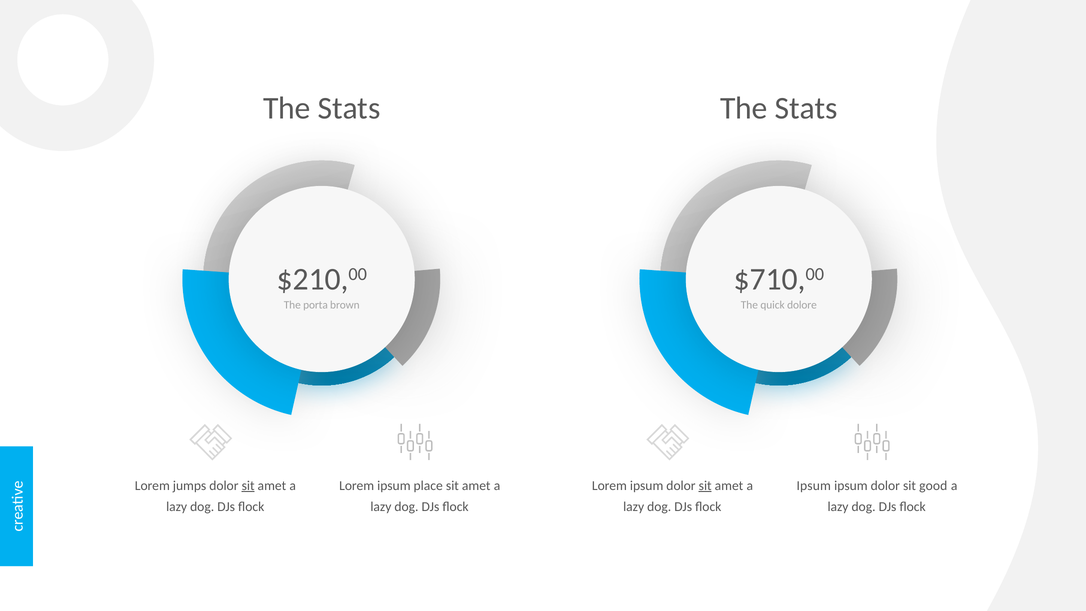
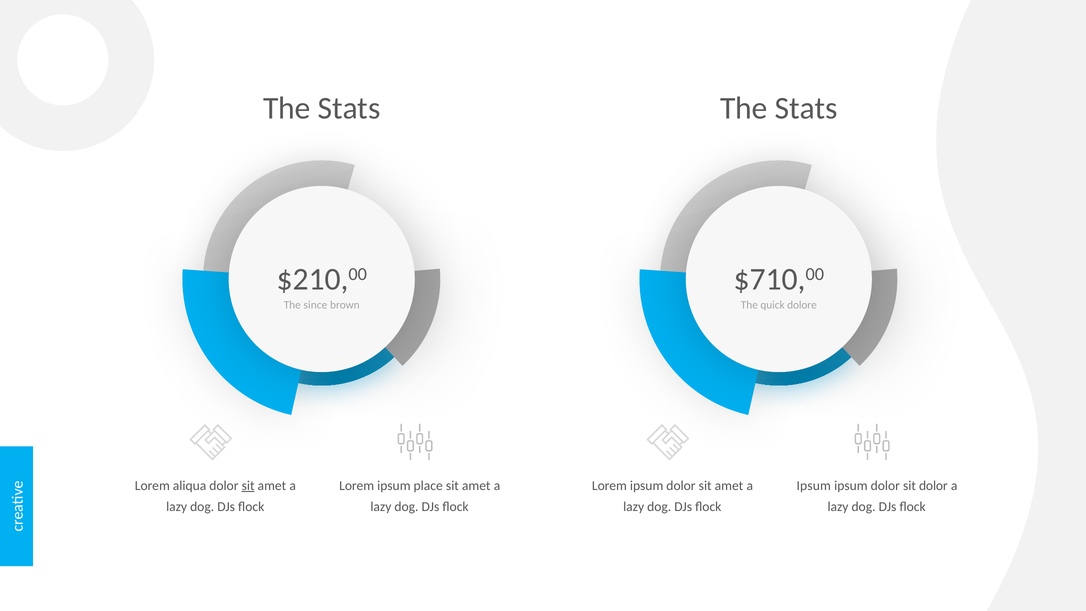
porta: porta -> since (315, 305)
jumps: jumps -> aliqua (190, 486)
sit underline: present -> none (705, 486)
sit good: good -> dolor (933, 486)
